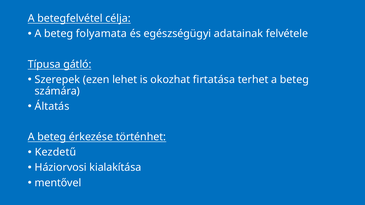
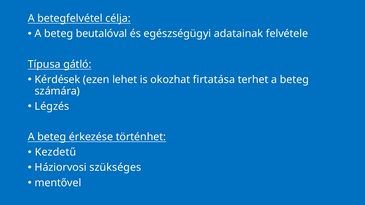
folyamata: folyamata -> beutalóval (102, 34)
Szerepek: Szerepek -> Kérdések (57, 80)
Áltatás: Áltatás -> Légzés (52, 107)
kialakítása: kialakítása -> szükséges (115, 168)
